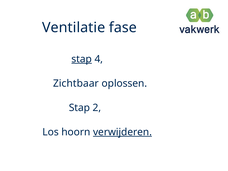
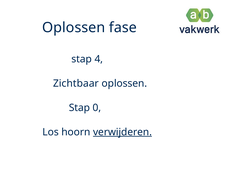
Ventilatie: Ventilatie -> Oplossen (74, 28)
stap underline: present -> none (82, 59)
2: 2 -> 0 (97, 108)
